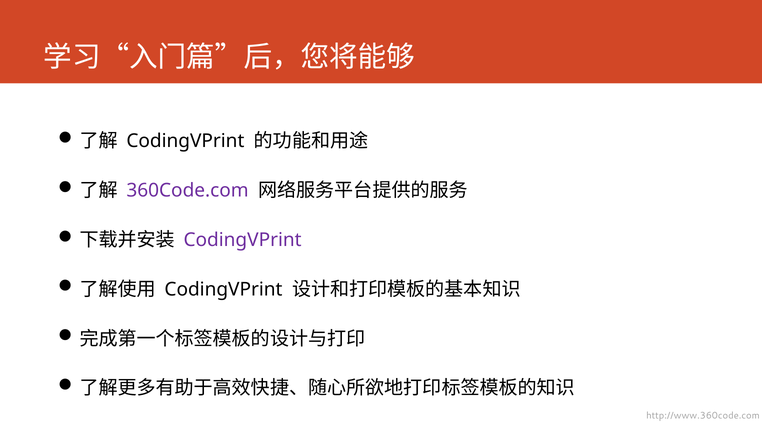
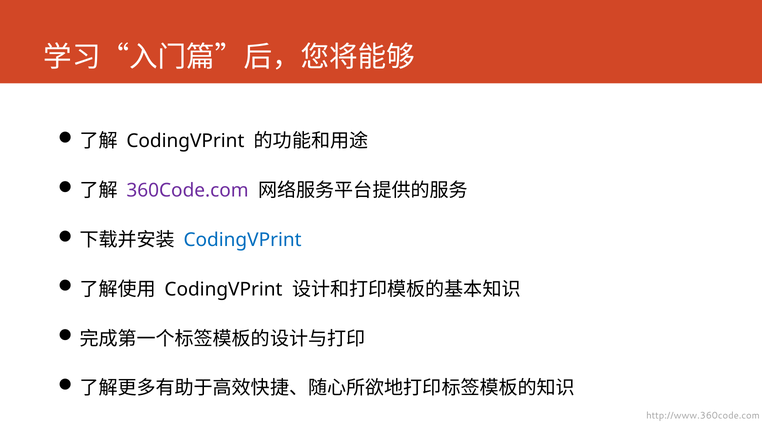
CodingVPrint colour: purple -> blue (243, 240)
